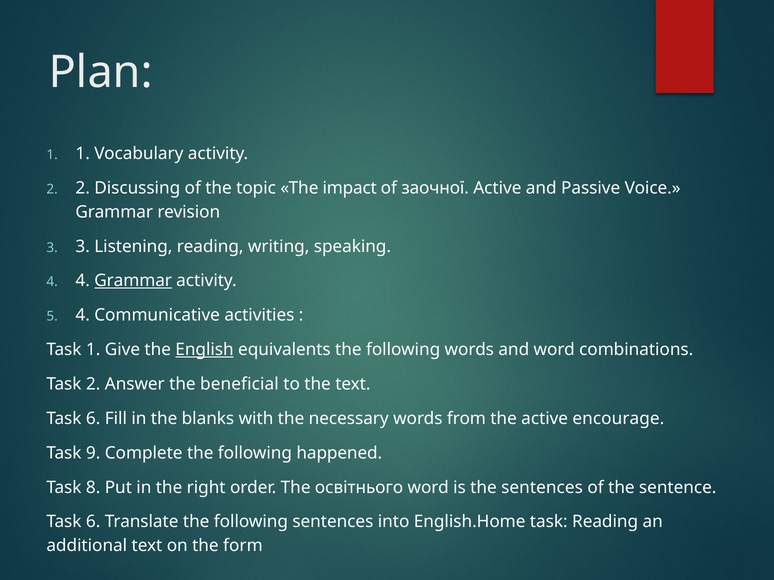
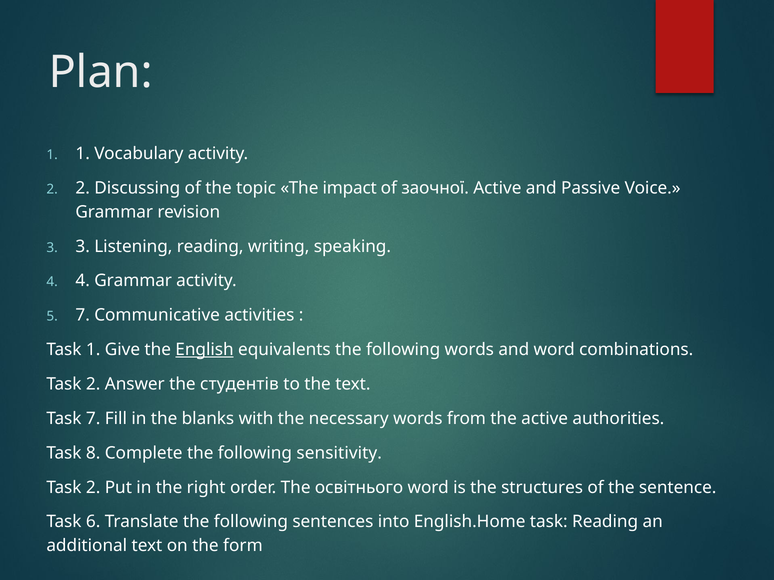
Grammar underline: present -> none (133, 281)
5 4: 4 -> 7 (83, 315)
beneficial: beneficial -> студентів (239, 384)
6: 6 -> 7 (93, 419)
encourage: encourage -> authorities (618, 419)
9: 9 -> 8 (93, 453)
happened: happened -> sensitivity (339, 453)
8: 8 -> 2 (93, 488)
the sentences: sentences -> structures (542, 488)
